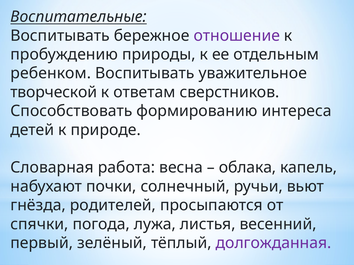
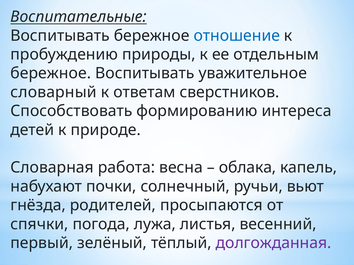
отношение colour: purple -> blue (237, 36)
ребенком: ребенком -> бережное (51, 73)
творческой: творческой -> словарный (54, 92)
